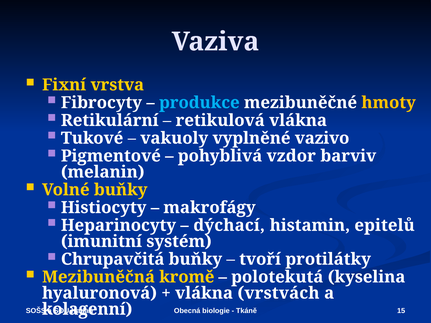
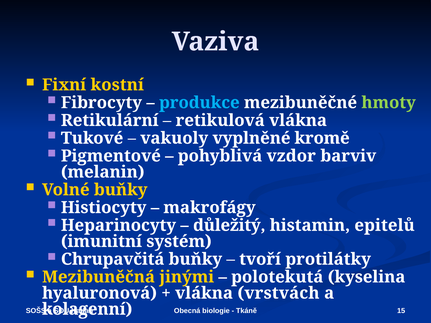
vrstva: vrstva -> kostní (117, 85)
hmoty colour: yellow -> light green (389, 103)
vazivo: vazivo -> kromě (322, 138)
dýchací: dýchací -> důležitý (229, 226)
kromě: kromě -> jinými (187, 277)
